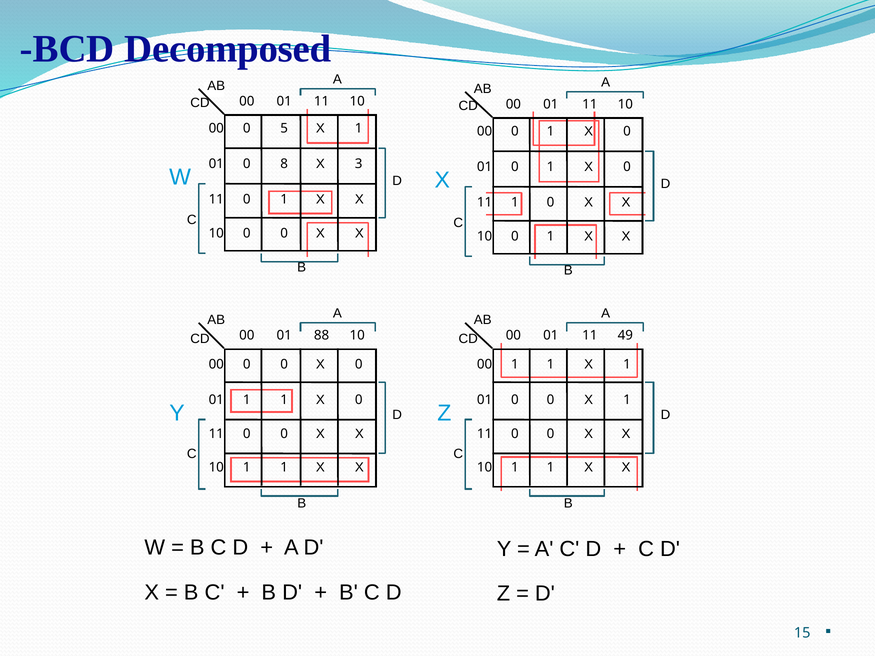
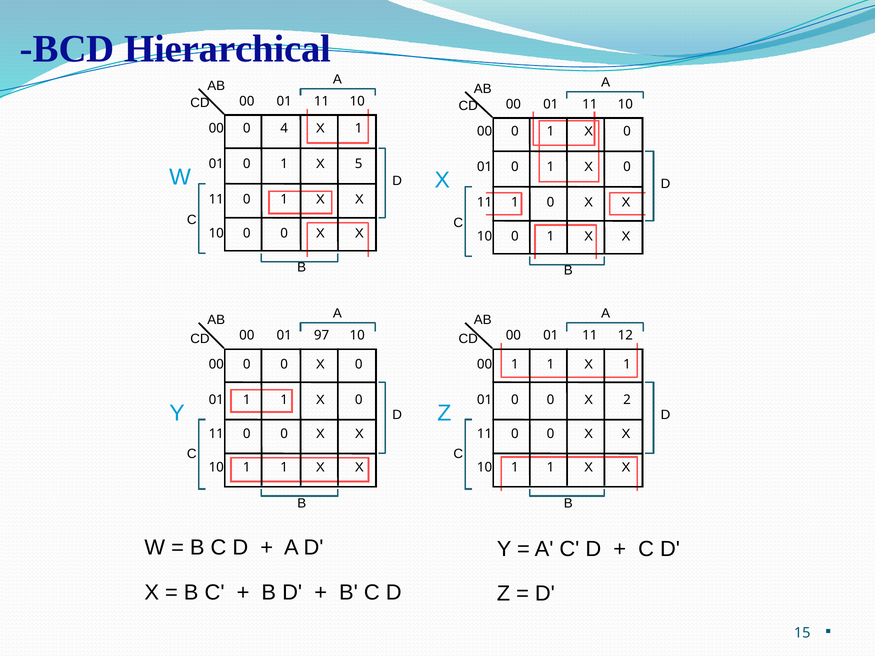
Decomposed: Decomposed -> Hierarchical (228, 49)
5: 5 -> 4 (284, 128)
8: 8 -> 1 (284, 164)
3: 3 -> 5 (359, 164)
88: 88 -> 97 (322, 335)
49: 49 -> 12 (625, 335)
0 X 1: 1 -> 2 (627, 400)
